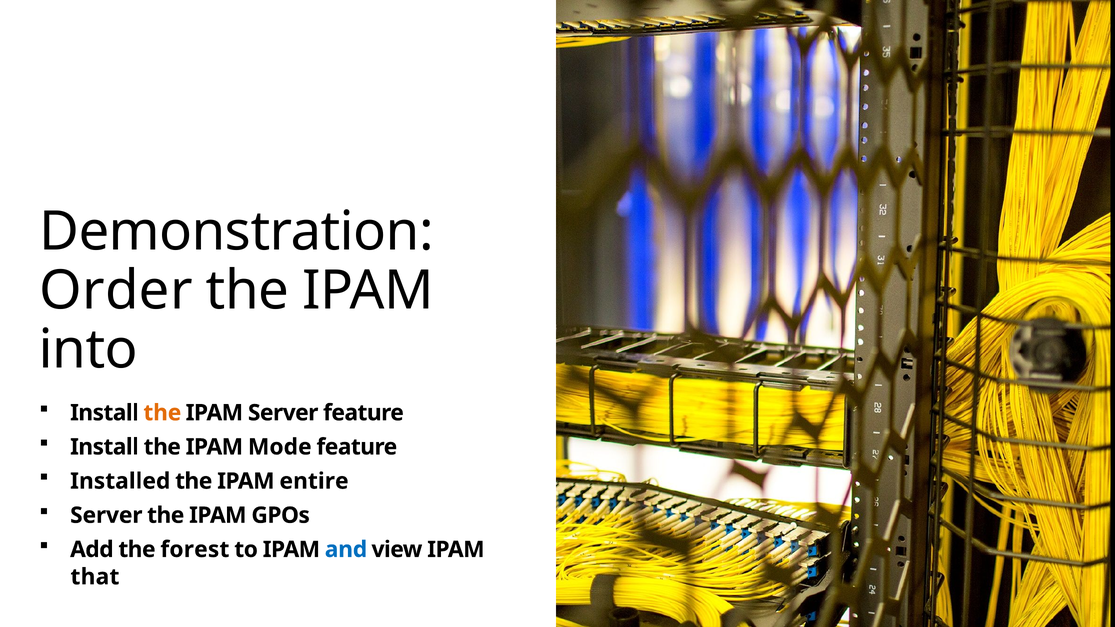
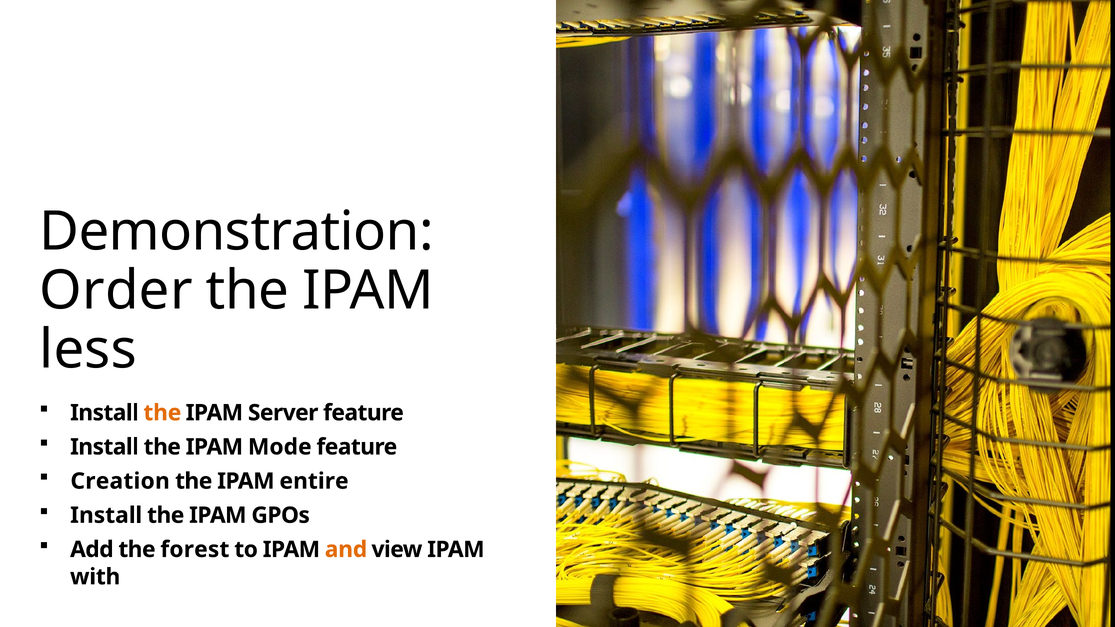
into: into -> less (88, 350)
Installed: Installed -> Creation (120, 481)
Server: Server -> Install (106, 515)
and colour: blue -> orange (346, 550)
that: that -> with (95, 577)
